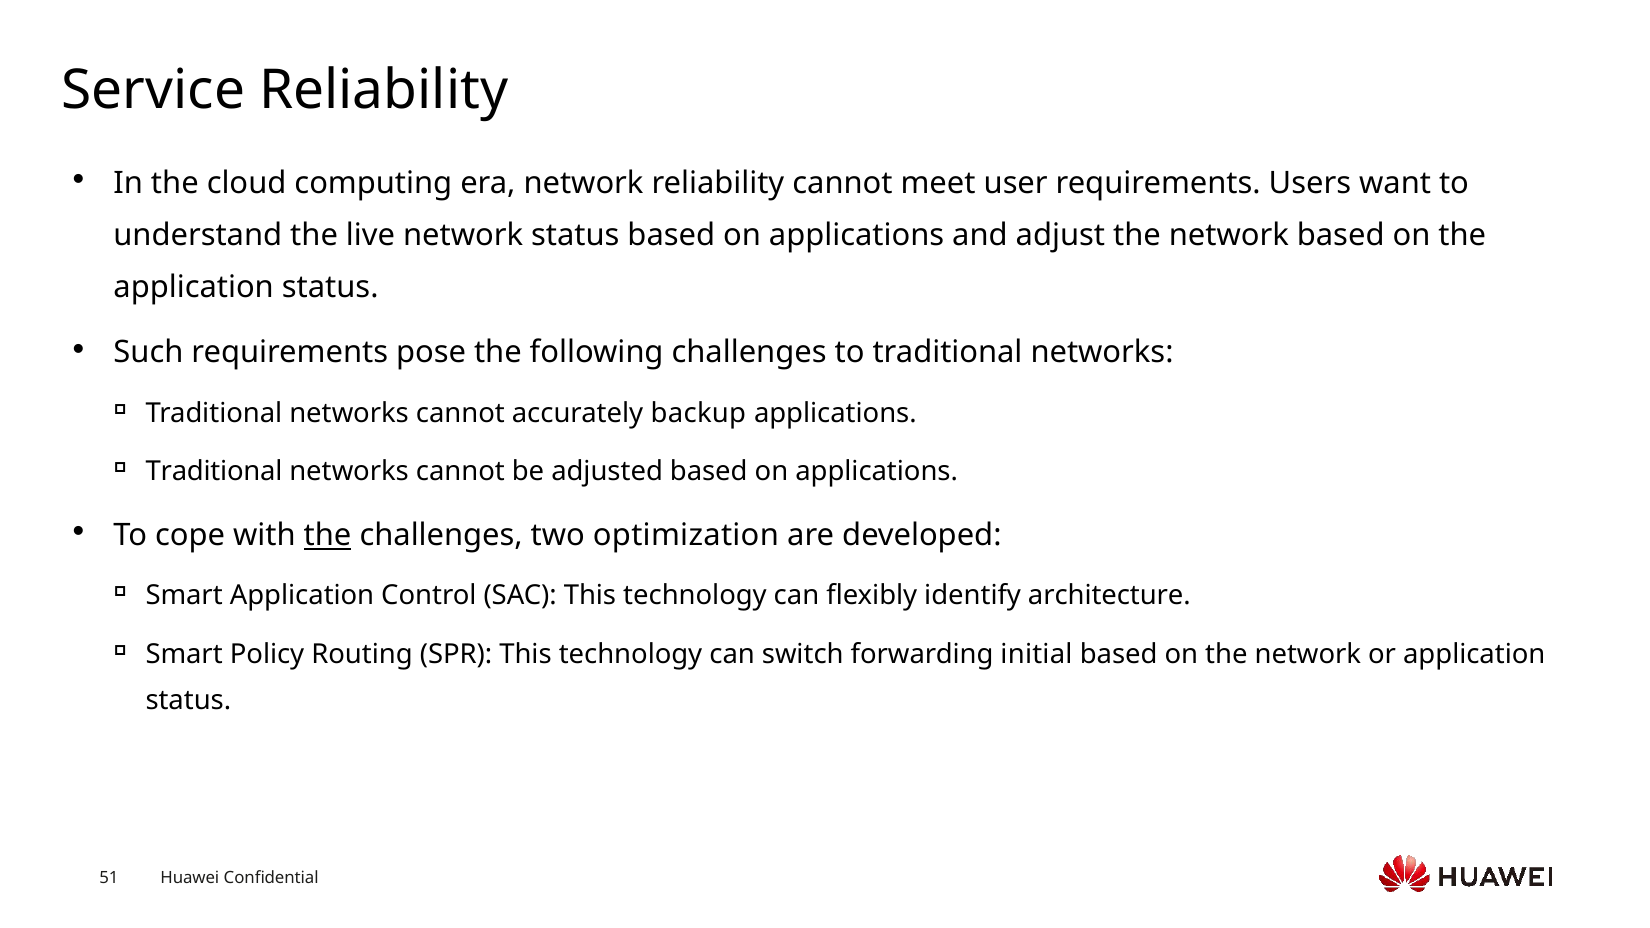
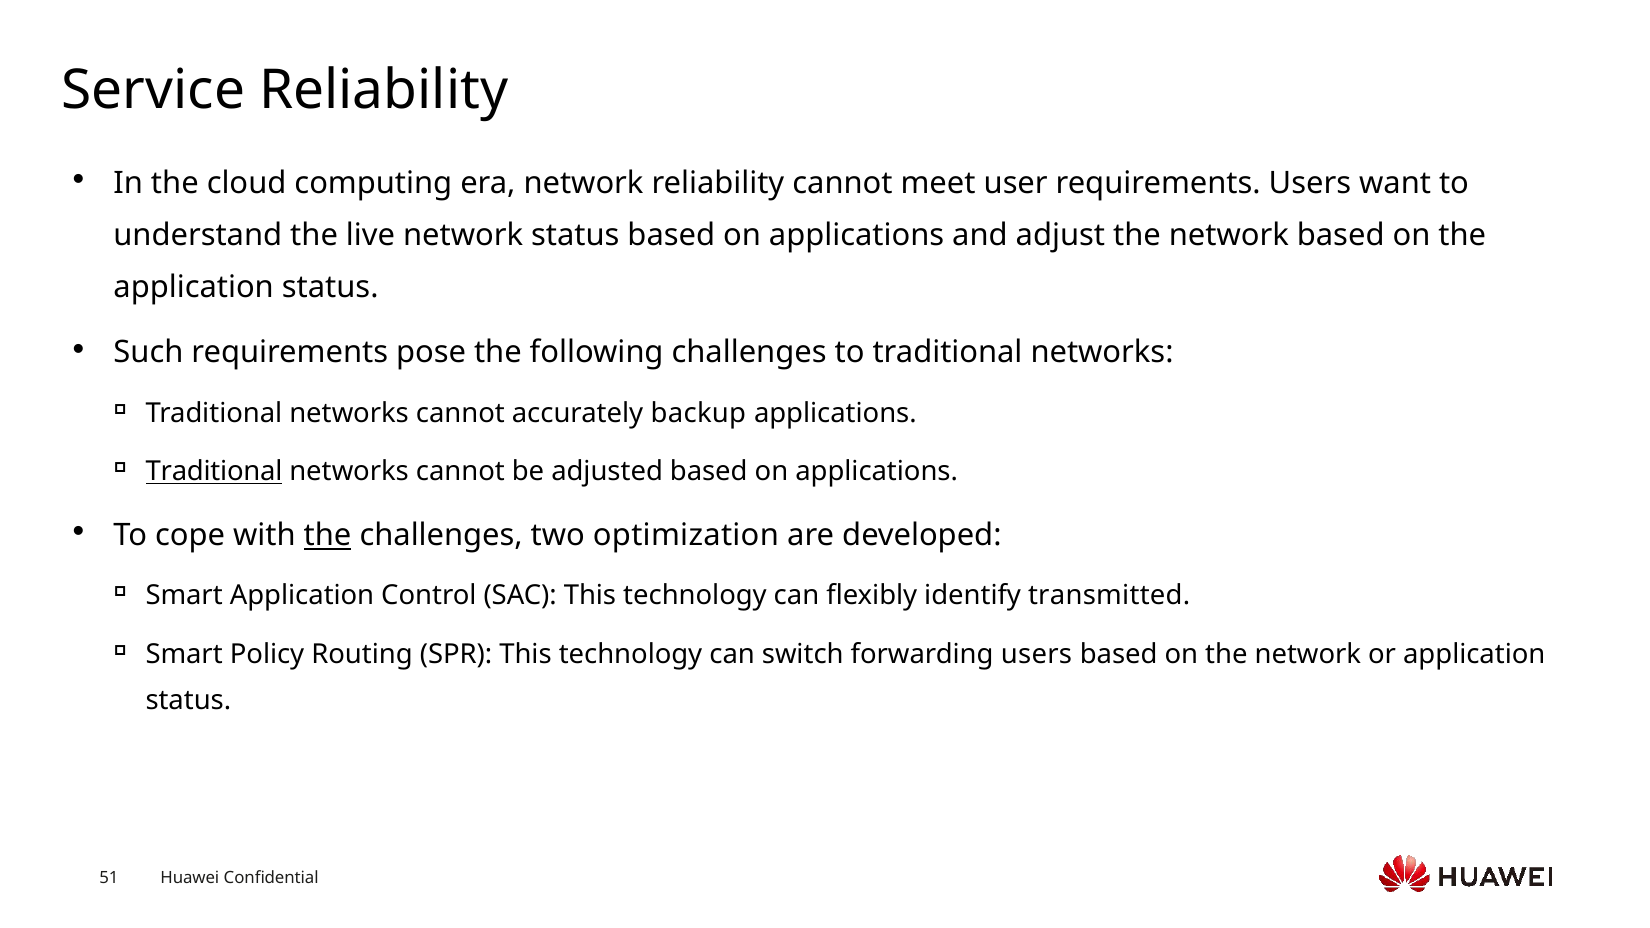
Traditional underline: none -> present (214, 472)
architecture: architecture -> transmitted (1109, 596)
forwarding initial: initial -> users (1036, 654)
